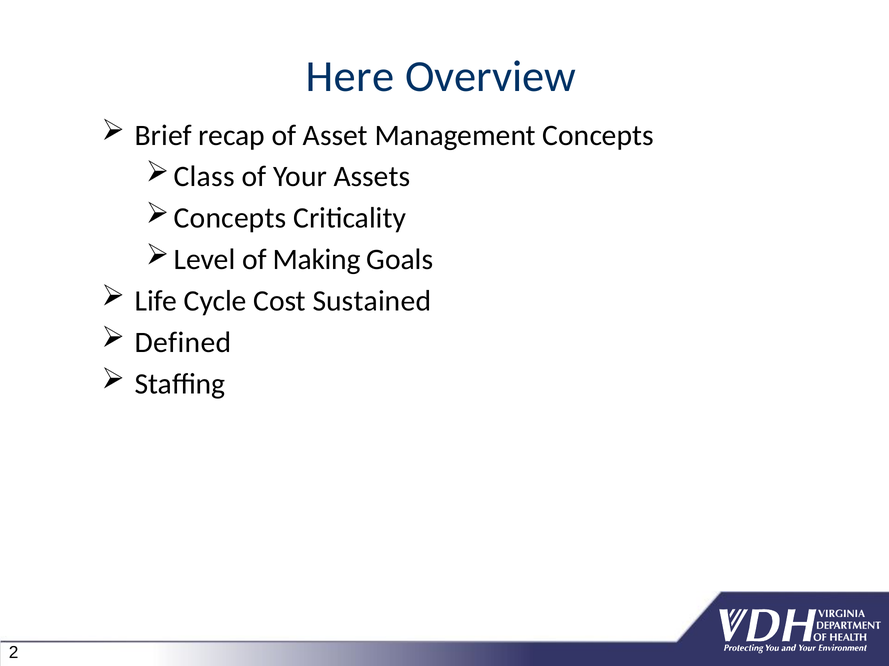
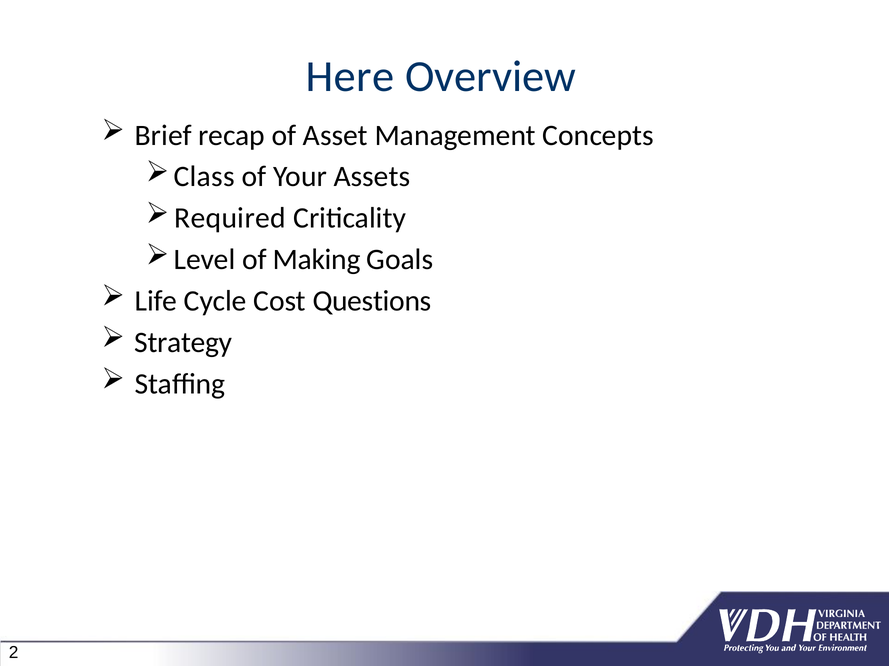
Concepts: Concepts -> Required (230, 218)
Sustained: Sustained -> Questions (372, 301)
Defined: Defined -> Strategy (183, 343)
